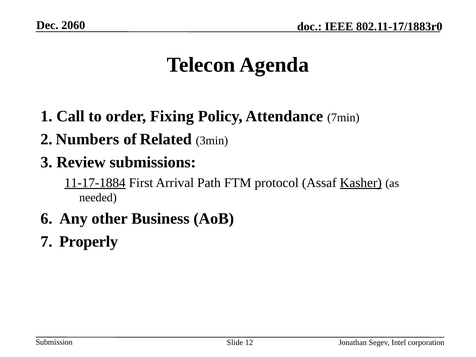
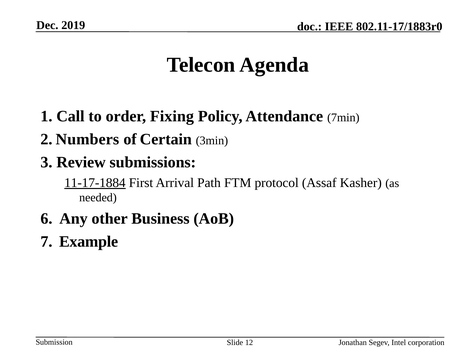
2060: 2060 -> 2019 (73, 25)
Related: Related -> Certain (166, 139)
Kasher underline: present -> none (361, 183)
Properly: Properly -> Example (89, 242)
